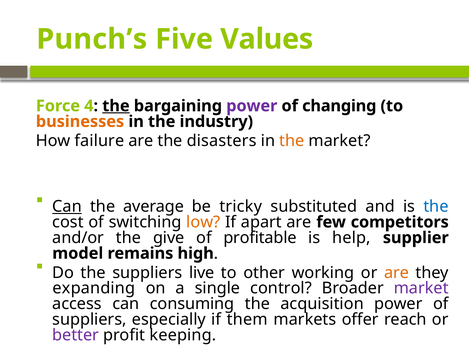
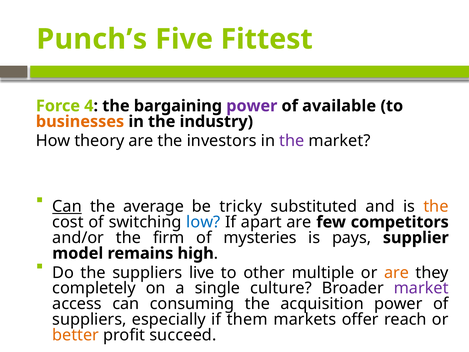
Values: Values -> Fittest (267, 39)
the underline: present -> none (116, 106)
changing: changing -> available (339, 106)
failure: failure -> theory (99, 141)
disasters: disasters -> investors (222, 141)
the colour: orange -> purple (292, 141)
the colour: blue -> orange (436, 206)
low colour: orange -> blue (203, 222)
give: give -> firm (169, 238)
profitable: profitable -> mysteries (260, 238)
help: help -> pays (352, 238)
working: working -> multiple (323, 272)
expanding: expanding -> completely (94, 288)
control: control -> culture (281, 288)
better colour: purple -> orange (76, 335)
keeping: keeping -> succeed (183, 335)
